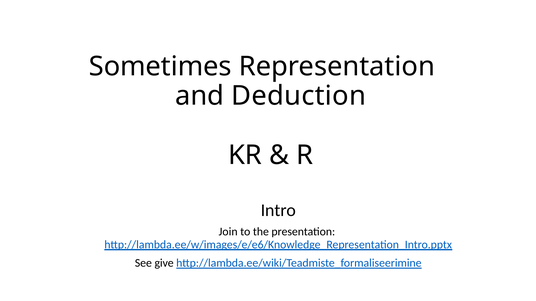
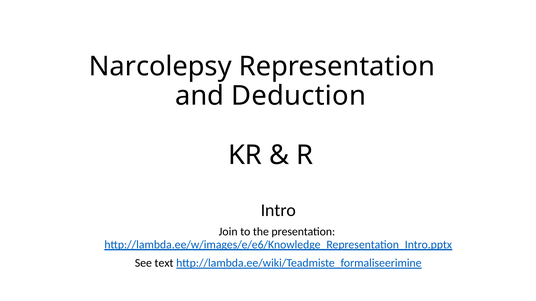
Sometimes: Sometimes -> Narcolepsy (160, 67)
give: give -> text (164, 264)
